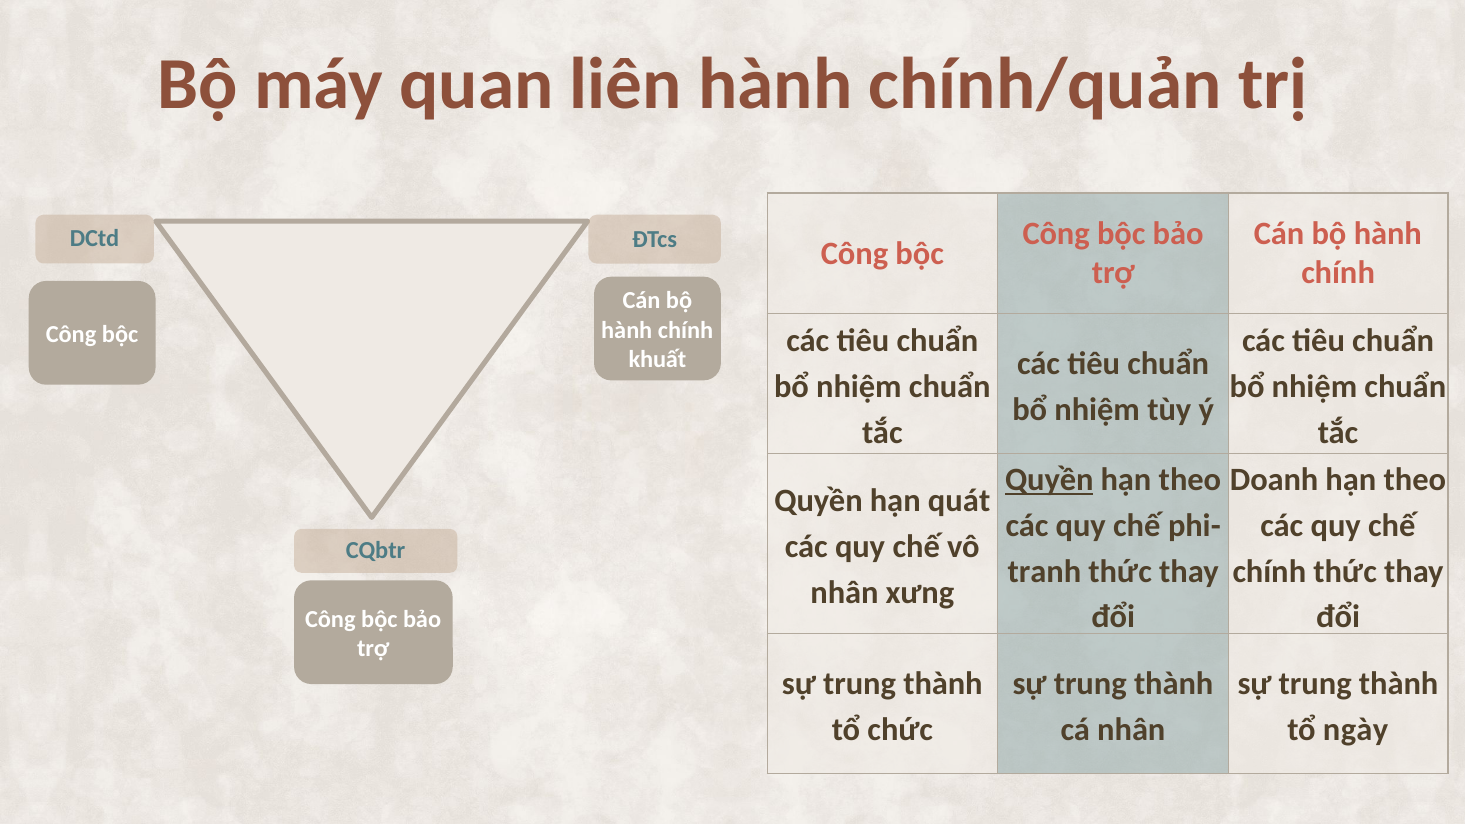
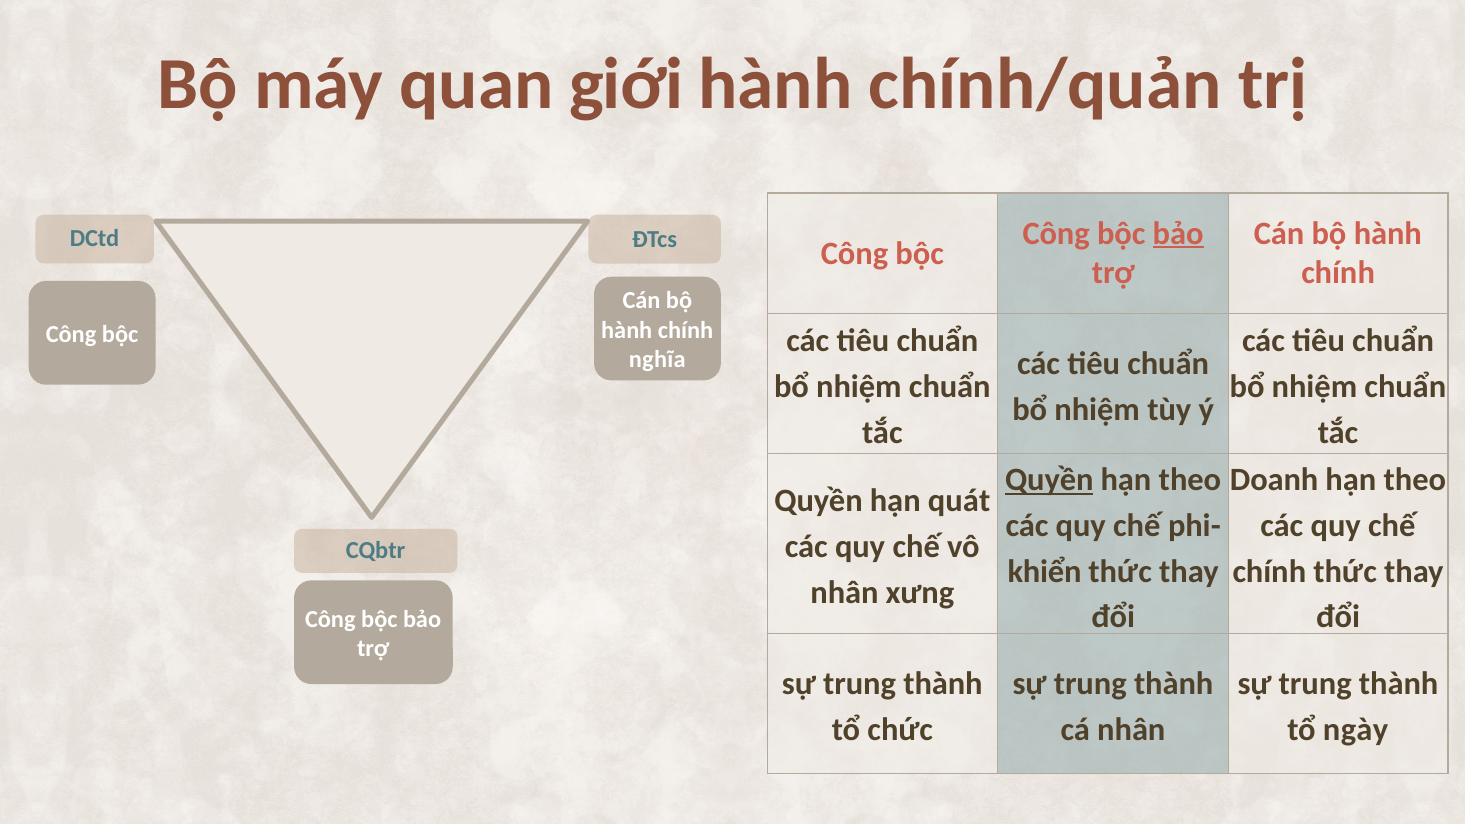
liên: liên -> giới (626, 84)
bảo underline: none -> present (1178, 233)
khuất: khuất -> nghĩa (657, 360)
tranh: tranh -> khiển (1045, 571)
